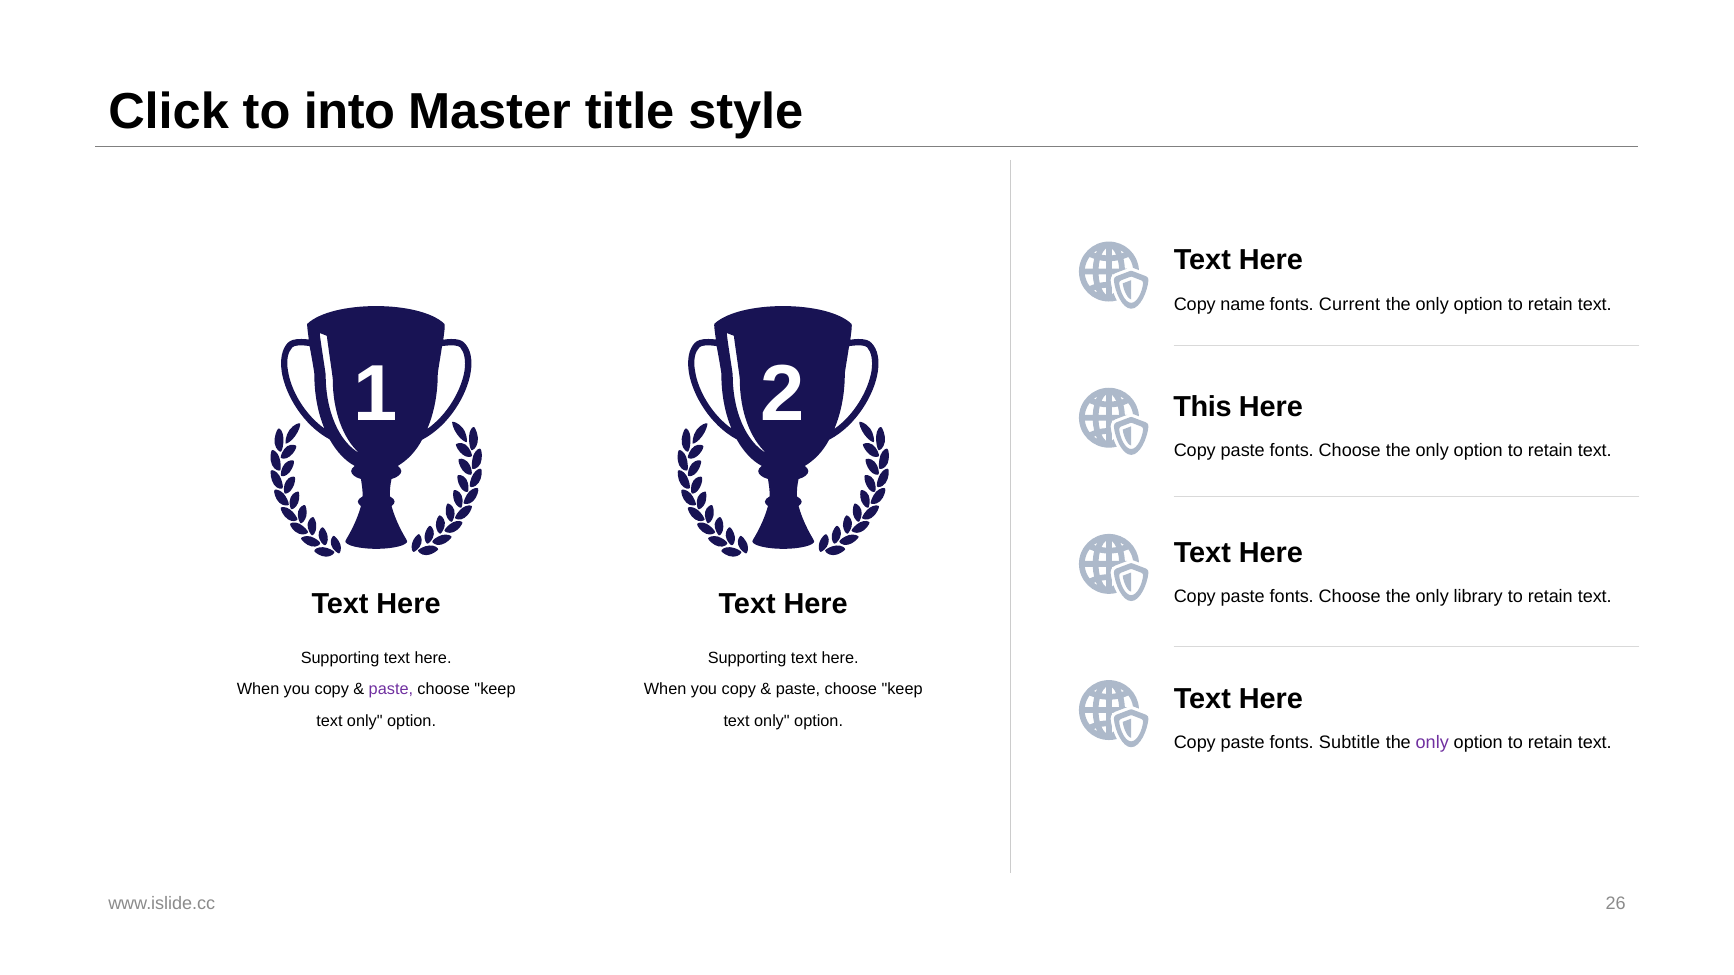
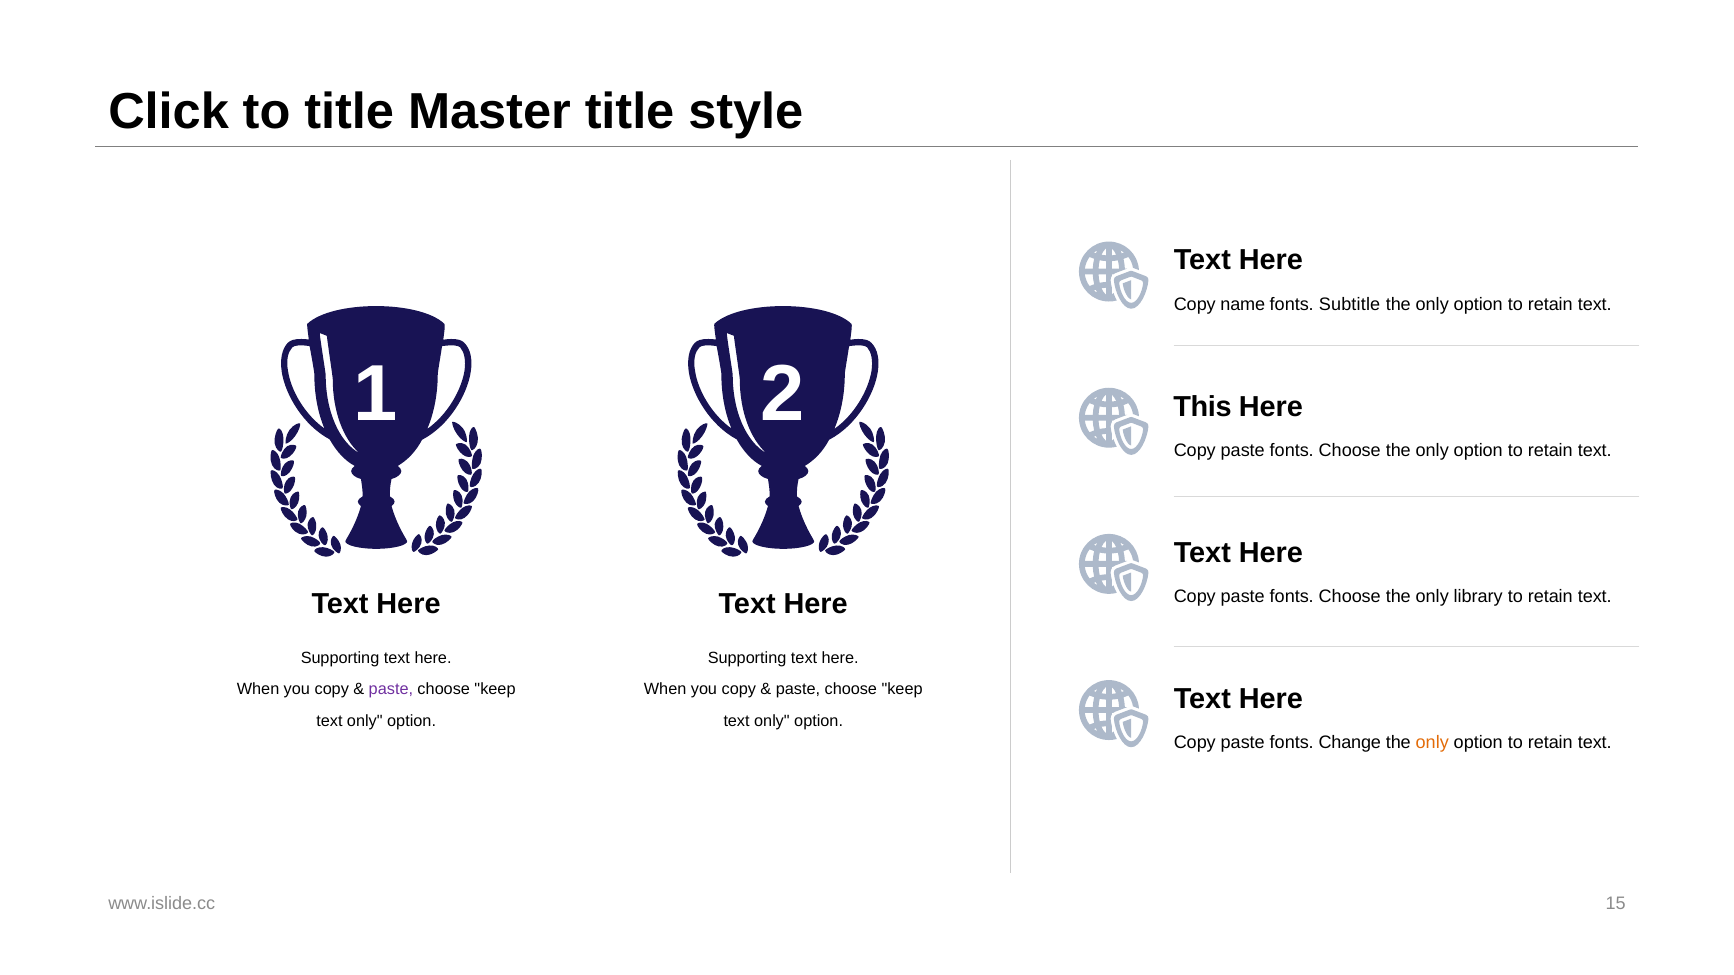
to into: into -> title (349, 112)
Current: Current -> Subtitle (1350, 304)
Subtitle: Subtitle -> Change (1350, 743)
only colour: purple -> orange (1432, 743)
26: 26 -> 15 (1616, 903)
